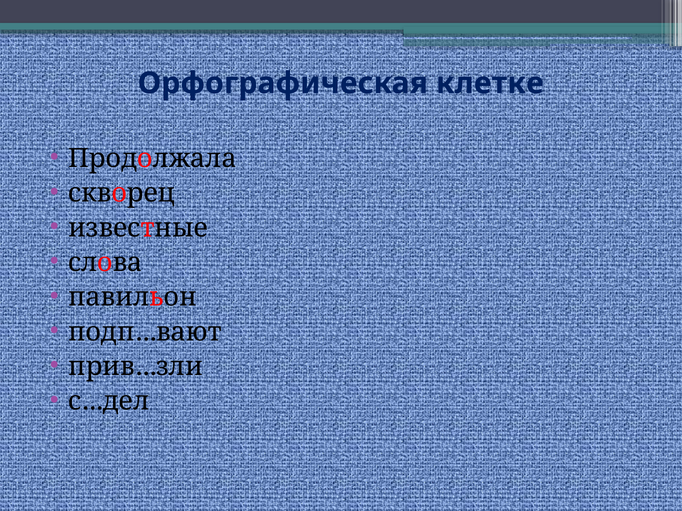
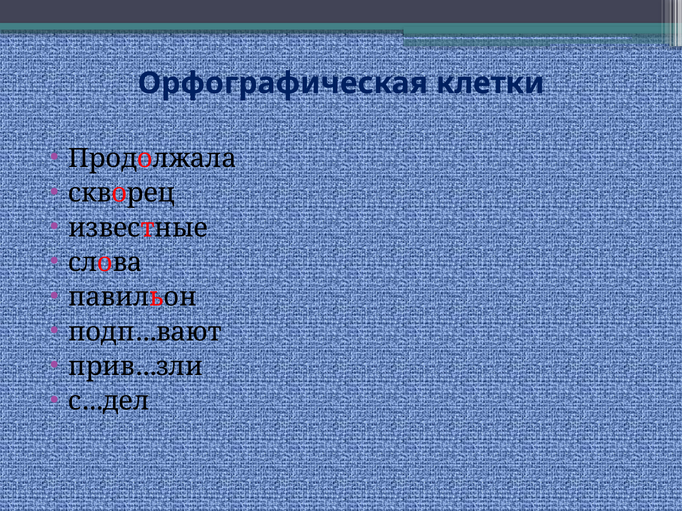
клетке: клетке -> клетки (490, 83)
